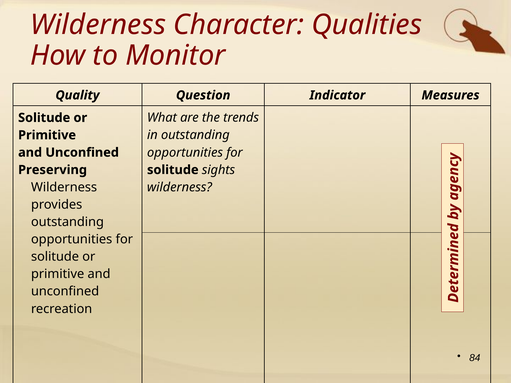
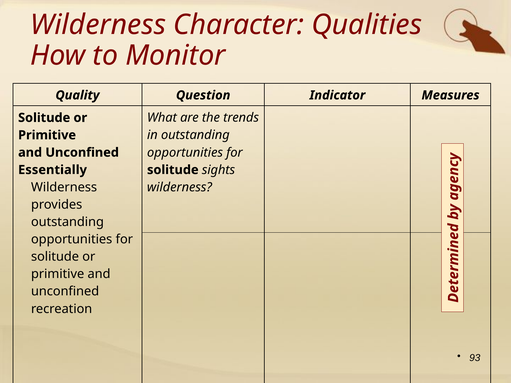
Preserving: Preserving -> Essentially (52, 170)
84: 84 -> 93 (475, 358)
